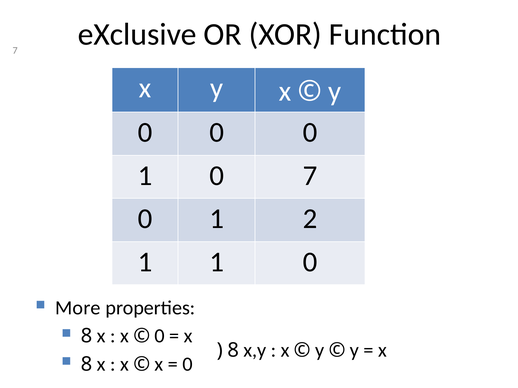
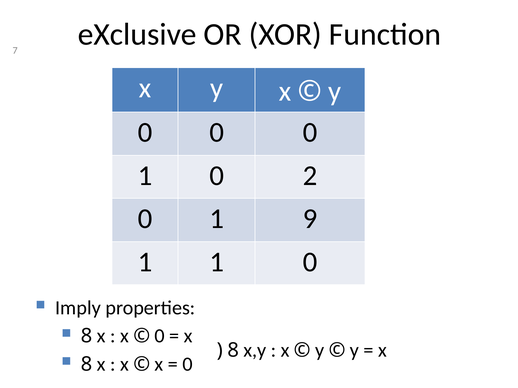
1 0 7: 7 -> 2 (310, 176)
2: 2 -> 9 (310, 219)
More: More -> Imply (78, 308)
